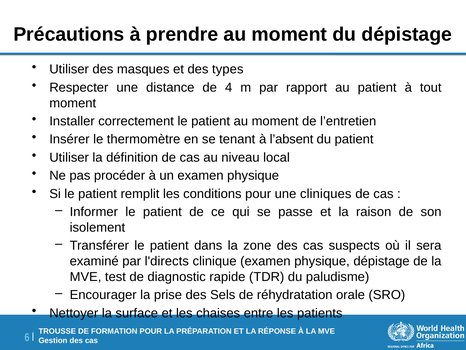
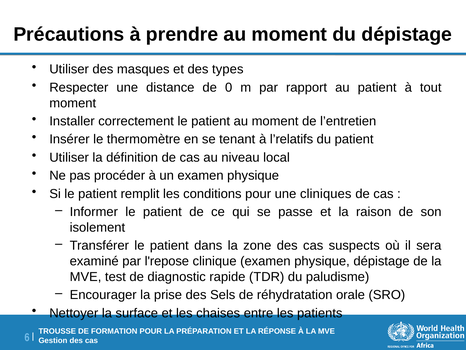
4: 4 -> 0 (229, 87)
l’absent: l’absent -> l’relatifs (292, 139)
l'directs: l'directs -> l'repose (167, 261)
